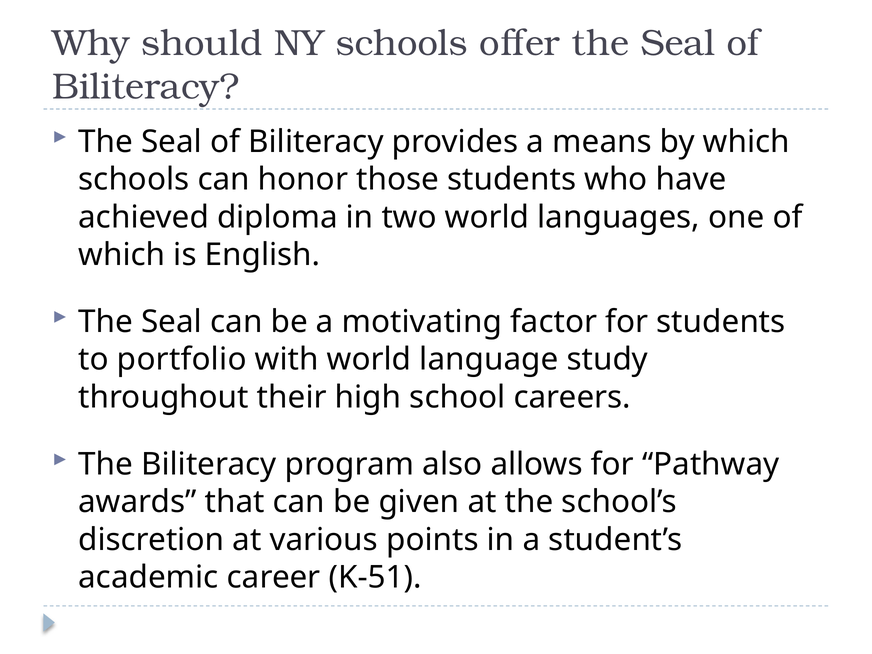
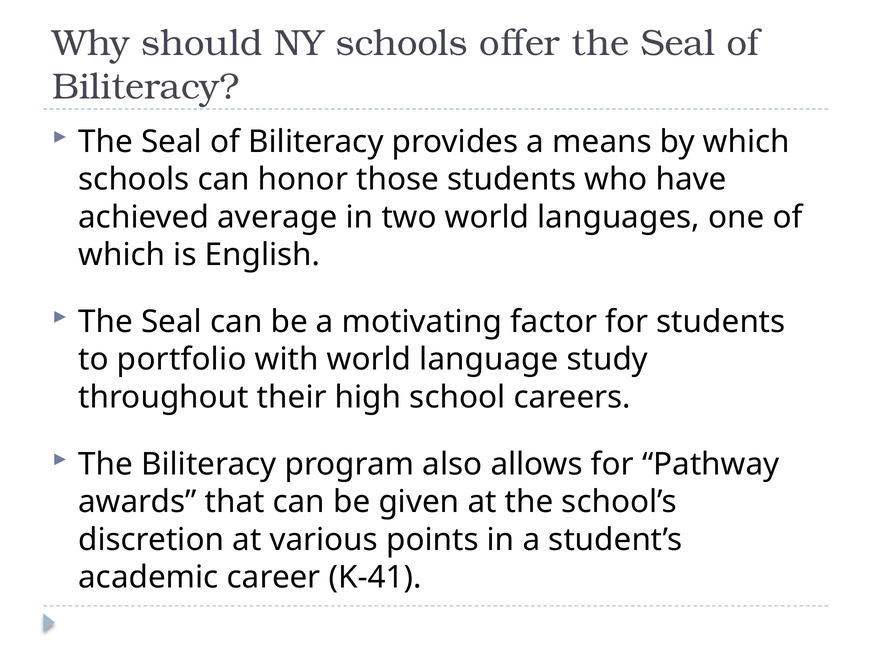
diploma: diploma -> average (277, 217)
K-51: K-51 -> K-41 (375, 577)
